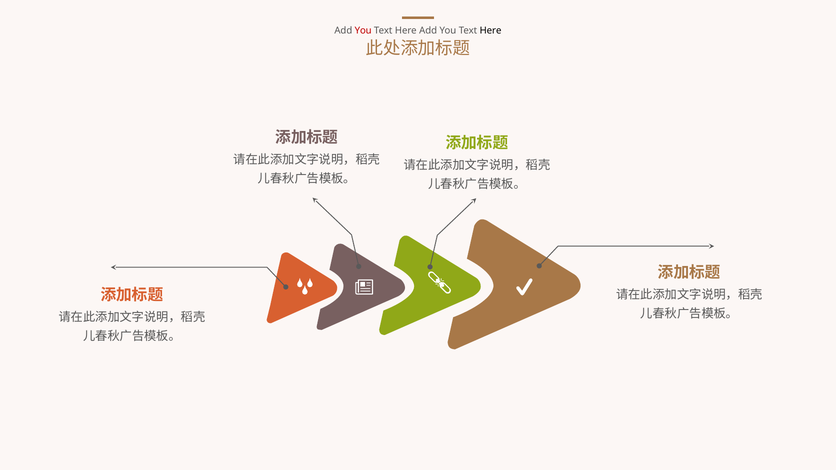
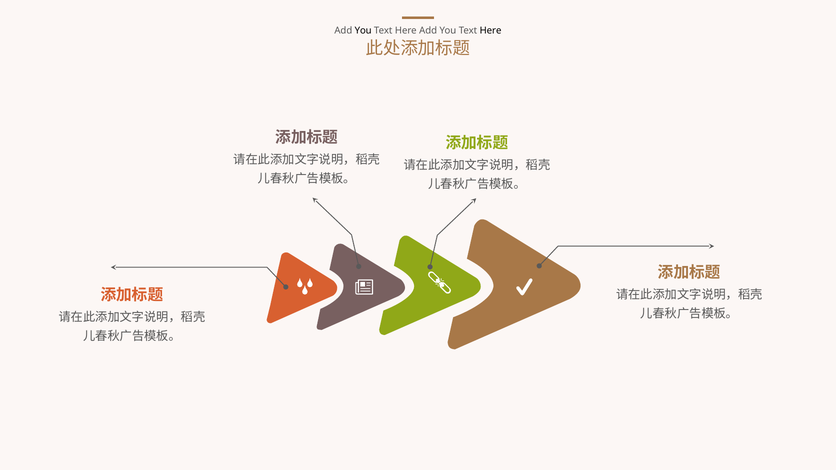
You colour: red -> black (363, 31)
